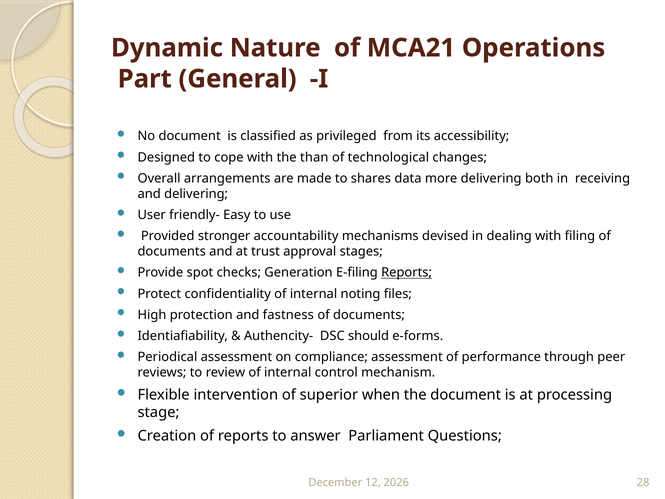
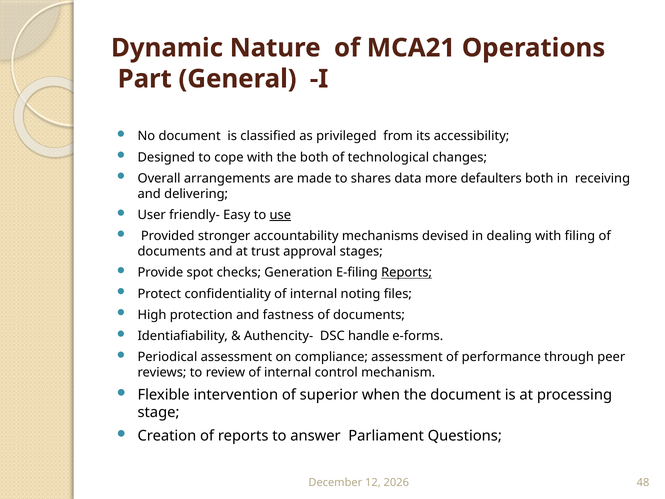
the than: than -> both (314, 157)
more delivering: delivering -> defaulters (491, 178)
use underline: none -> present (280, 215)
should: should -> handle (369, 336)
28: 28 -> 48 (643, 482)
